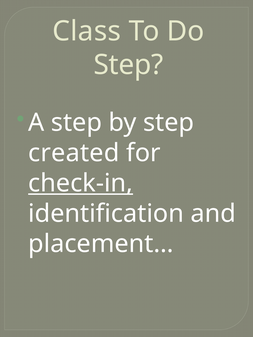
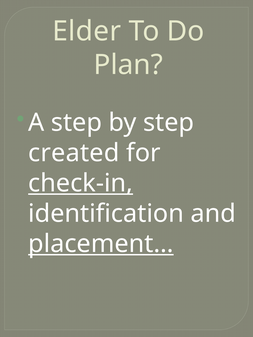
Class: Class -> Elder (87, 31)
Step: Step -> Plan (128, 65)
placement… underline: none -> present (101, 244)
